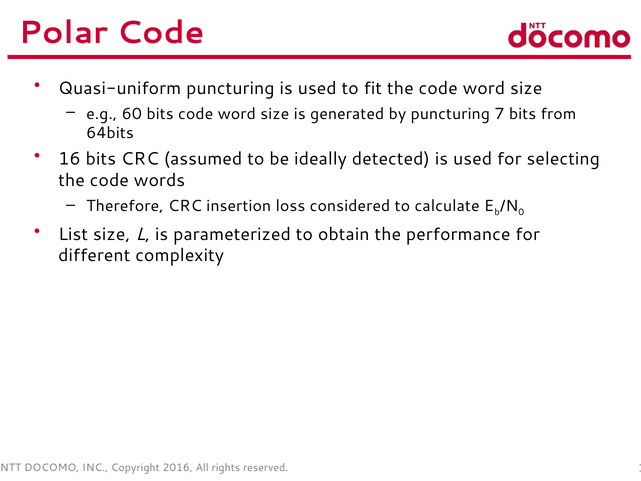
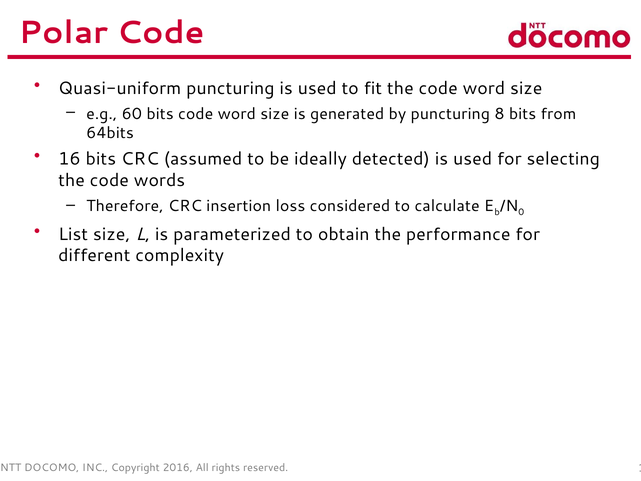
7: 7 -> 8 (499, 114)
